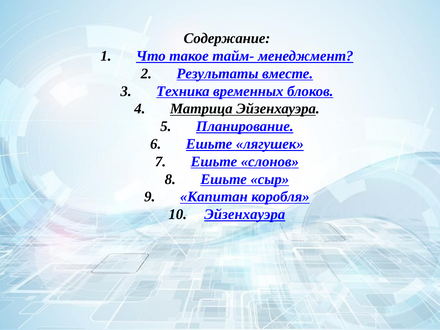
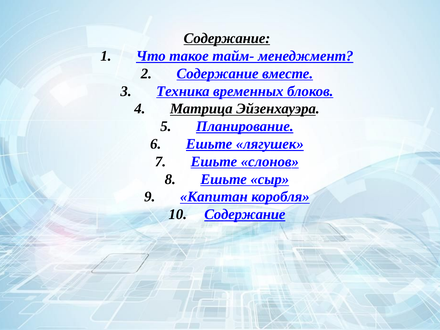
Содержание underline: none -> present (227, 38)
Результаты: Результаты -> Содержание (218, 74)
Эйзенхауэра: Эйзенхауэра -> Содержание (245, 214)
